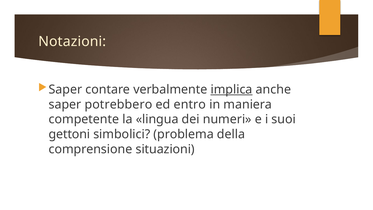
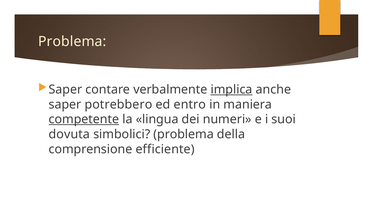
Notazioni: Notazioni -> Problema (72, 42)
competente underline: none -> present (84, 119)
gettoni: gettoni -> dovuta (69, 134)
situazioni: situazioni -> efficiente (165, 149)
